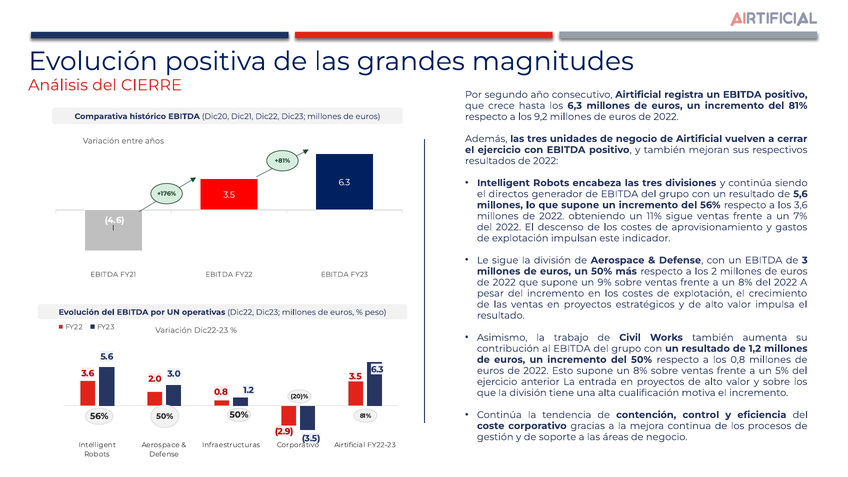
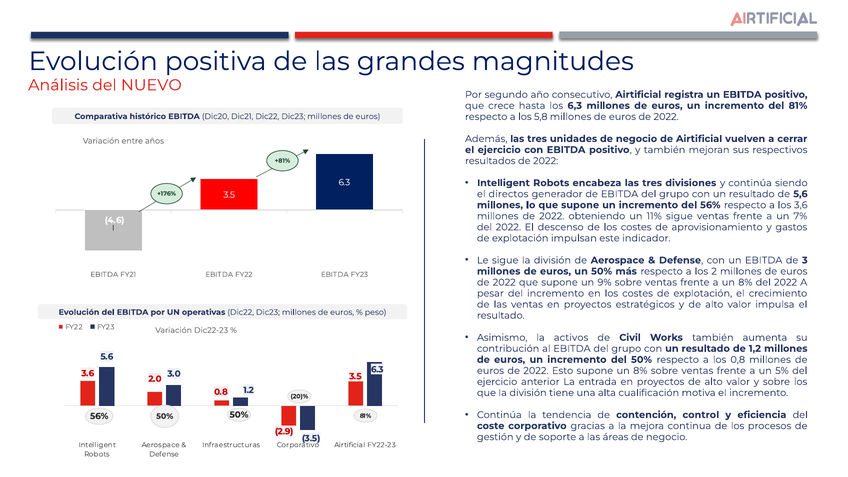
CIERRE: CIERRE -> NUEVO (151, 85)
9,2: 9,2 -> 5,8 (541, 117)
trabajo: trabajo -> activos (571, 338)
